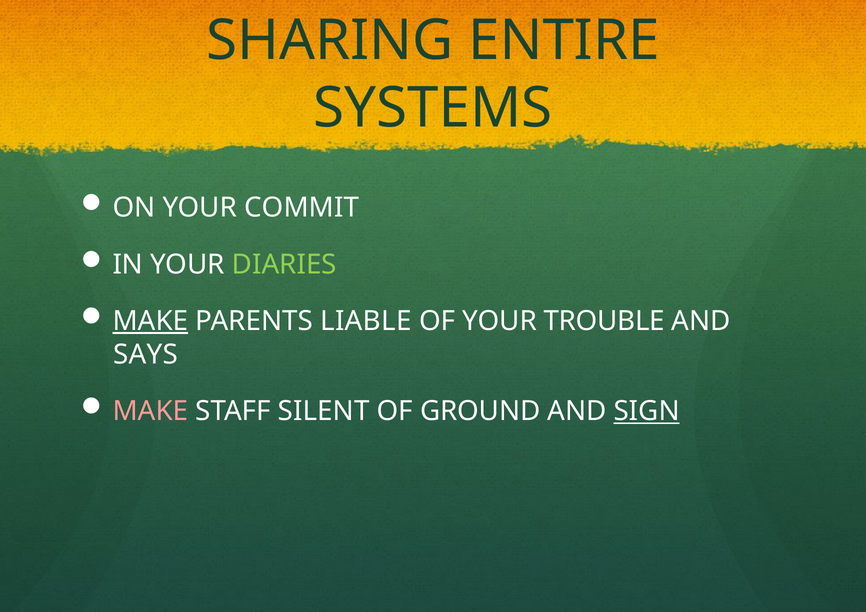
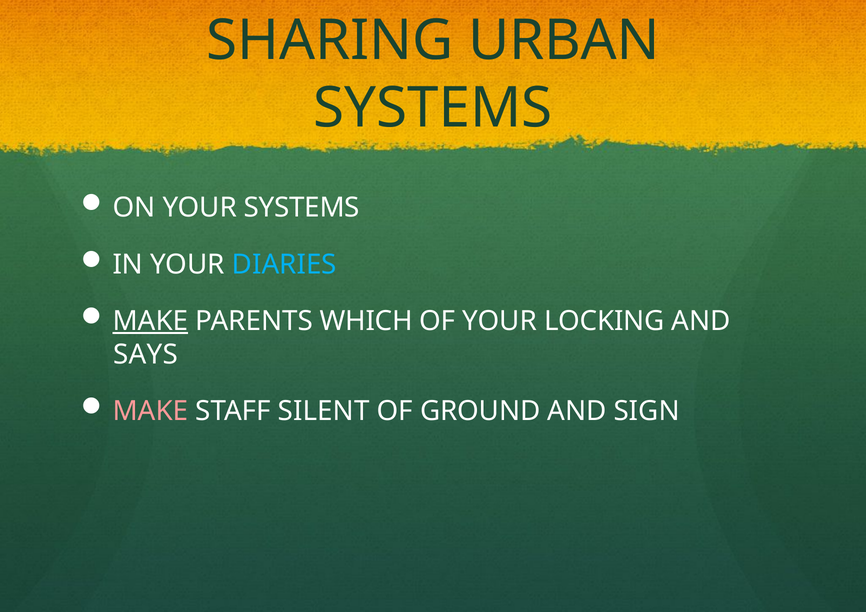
ENTIRE: ENTIRE -> URBAN (564, 40)
YOUR COMMIT: COMMIT -> SYSTEMS (302, 208)
DIARIES colour: light green -> light blue (284, 265)
LIABLE: LIABLE -> WHICH (366, 321)
TROUBLE: TROUBLE -> LOCKING (604, 321)
SIGN underline: present -> none (647, 411)
